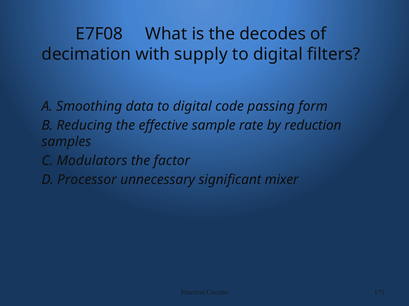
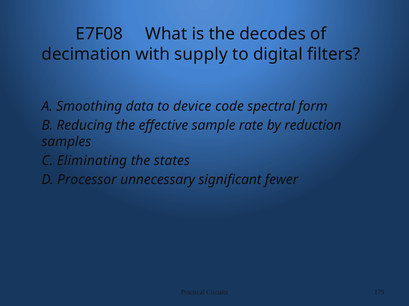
data to digital: digital -> device (192, 107)
passing: passing -> spectral (271, 107)
Modulators: Modulators -> Eliminating (92, 161)
factor: factor -> states (172, 161)
mixer: mixer -> fewer (282, 180)
